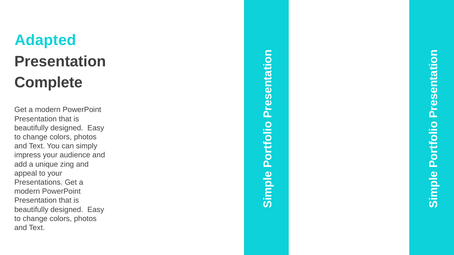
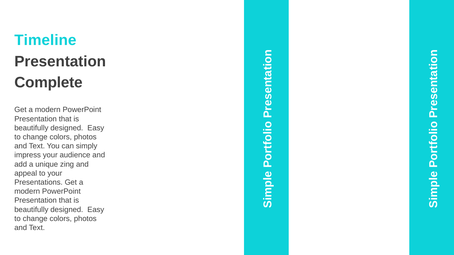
Adapted: Adapted -> Timeline (45, 40)
